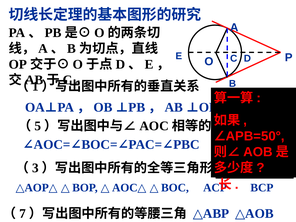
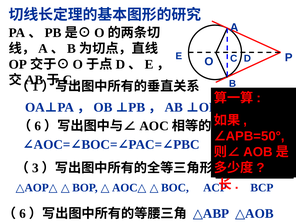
5: 5 -> 6 (38, 126)
7: 7 -> 6 (23, 213)
